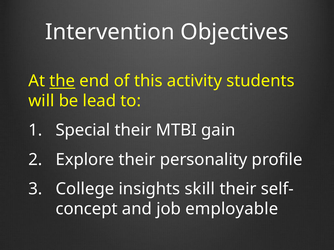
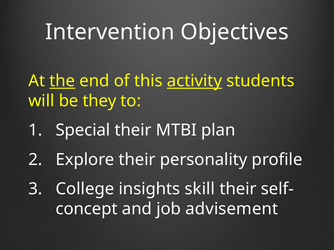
activity underline: none -> present (195, 81)
lead: lead -> they (99, 101)
gain: gain -> plan (218, 130)
employable: employable -> advisement (232, 209)
